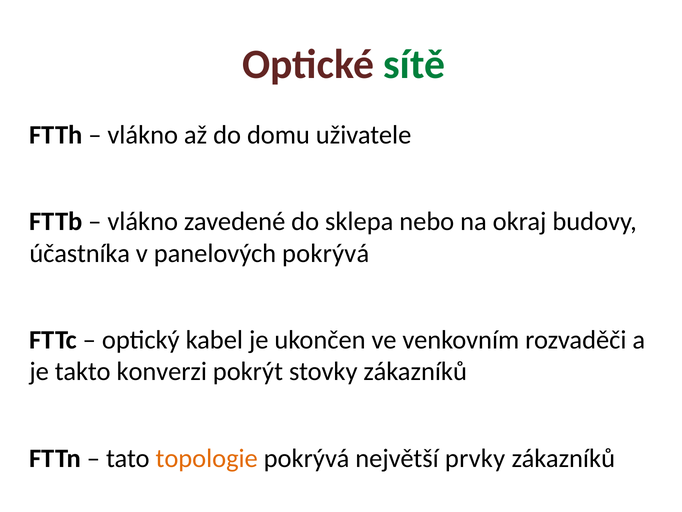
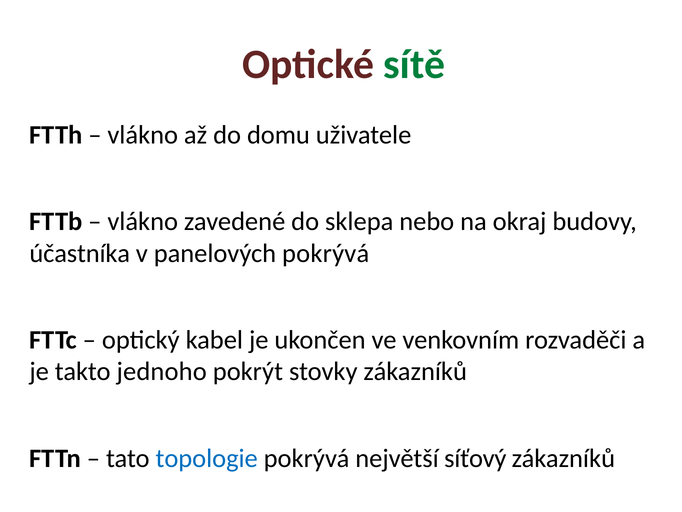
konverzi: konverzi -> jednoho (162, 371)
topologie colour: orange -> blue (207, 458)
prvky: prvky -> síťový (475, 458)
